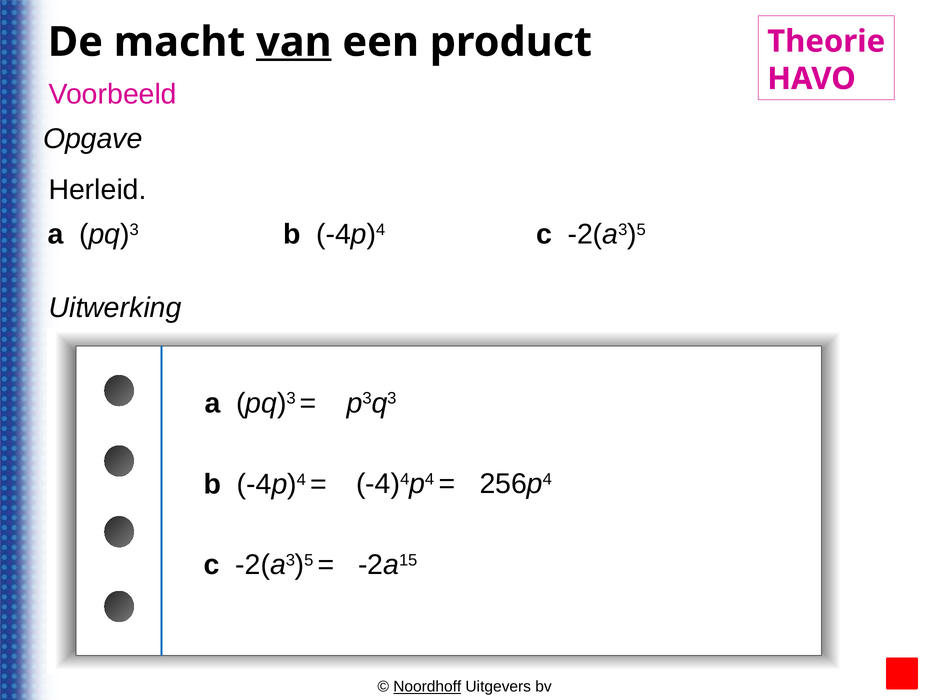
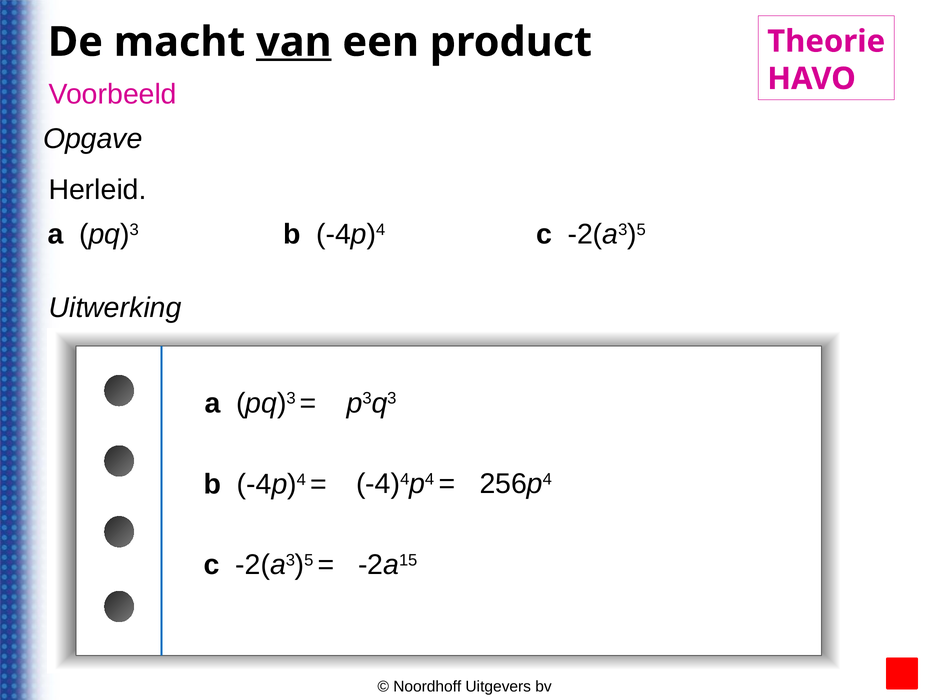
Noordhoff underline: present -> none (427, 686)
